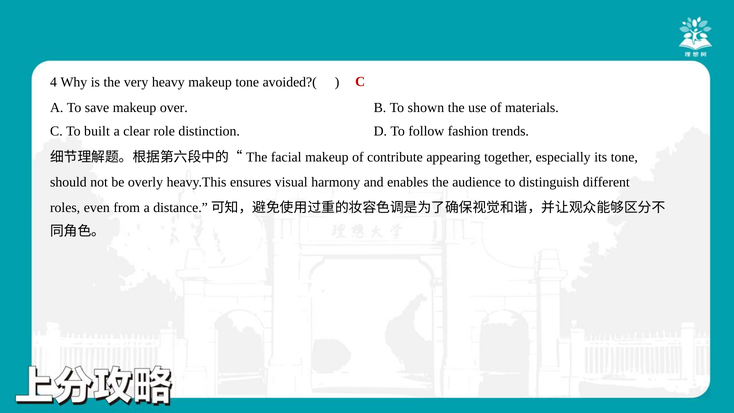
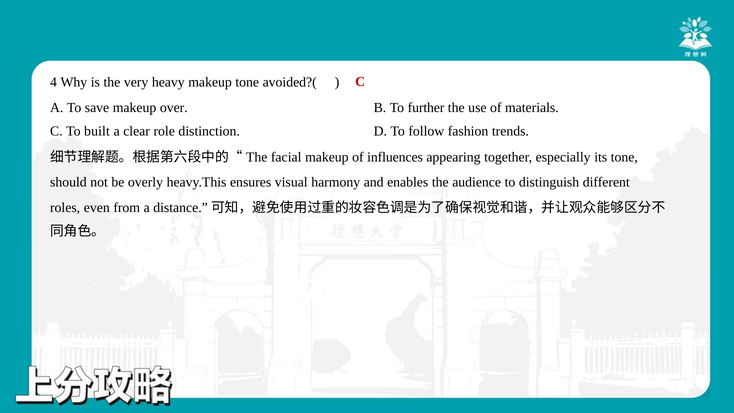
shown: shown -> further (426, 108)
contribute: contribute -> influences (395, 157)
